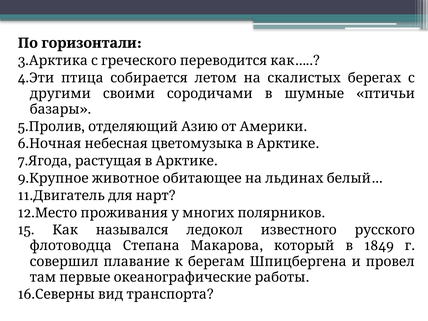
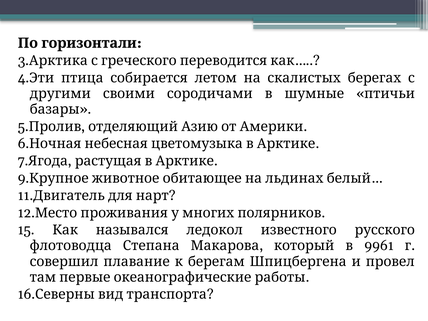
1849: 1849 -> 9961 (379, 246)
